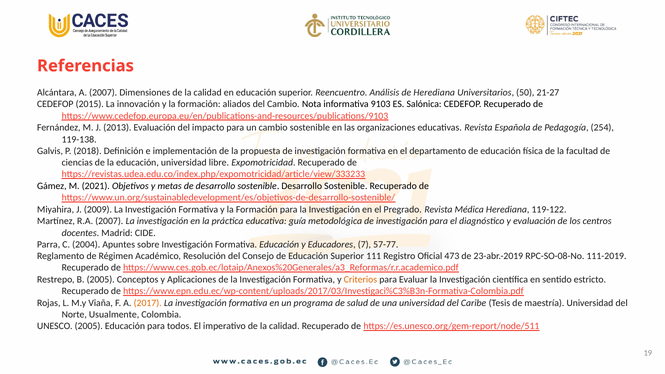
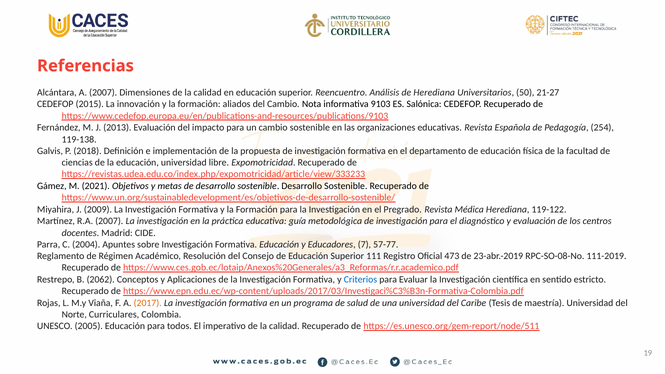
B 2005: 2005 -> 2062 (101, 280)
Criterios colour: orange -> blue (360, 280)
Usualmente: Usualmente -> Curriculares (114, 315)
